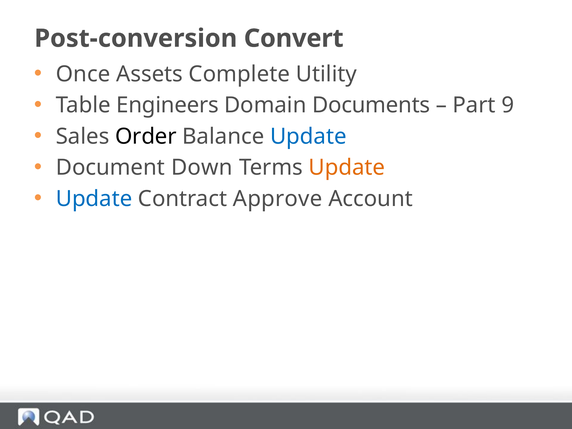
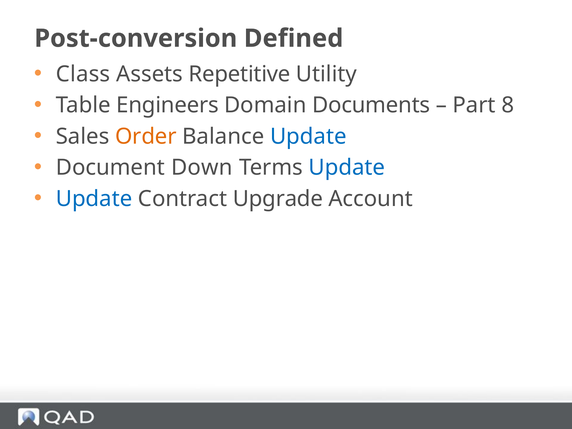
Convert: Convert -> Defined (294, 38)
Once: Once -> Class (83, 74)
Complete: Complete -> Repetitive (239, 74)
9: 9 -> 8 (508, 105)
Order colour: black -> orange (146, 136)
Update colour: orange -> blue (347, 168)
Approve: Approve -> Upgrade (278, 199)
